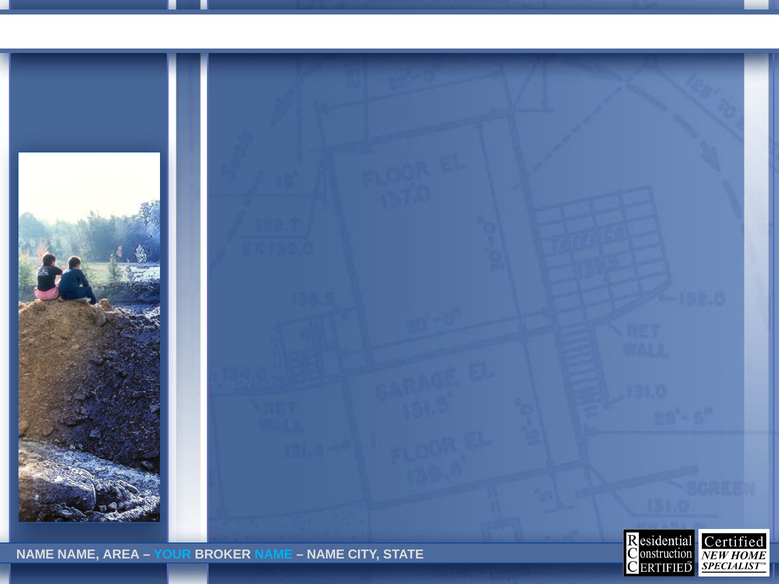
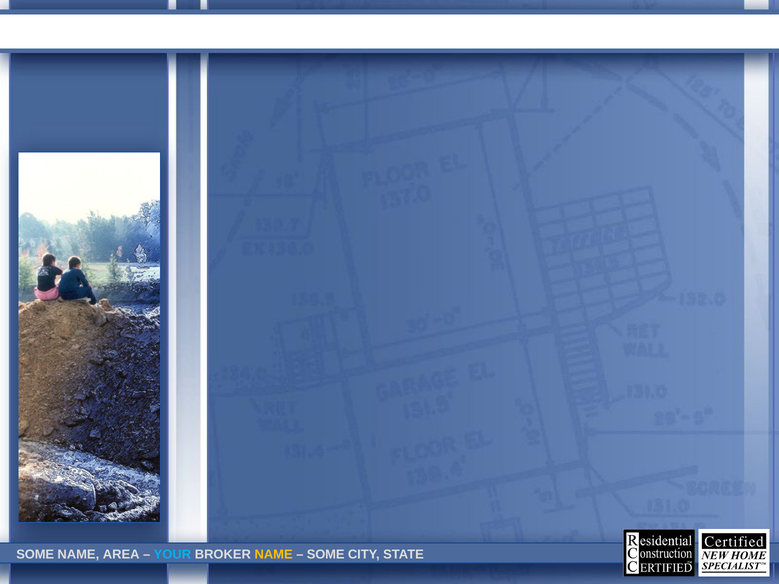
NAME: NAME -> SOME (35, 555)
NAME colour: light blue -> yellow (274, 555)
NAME: NAME -> SOME (326, 555)
